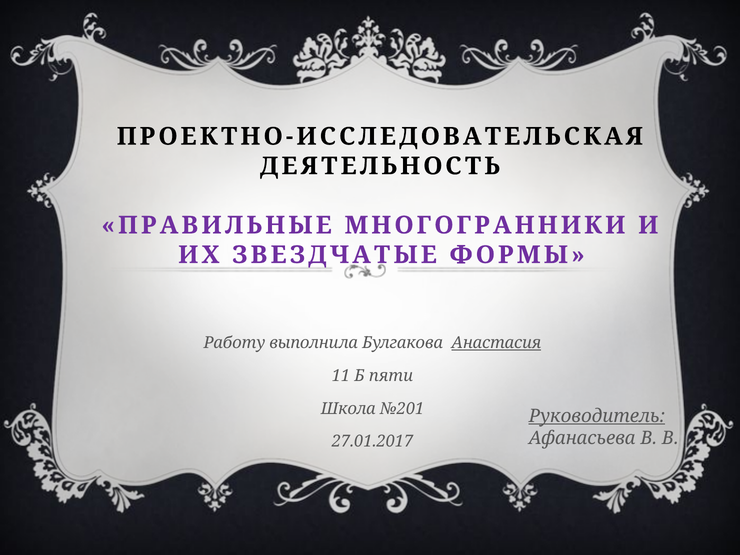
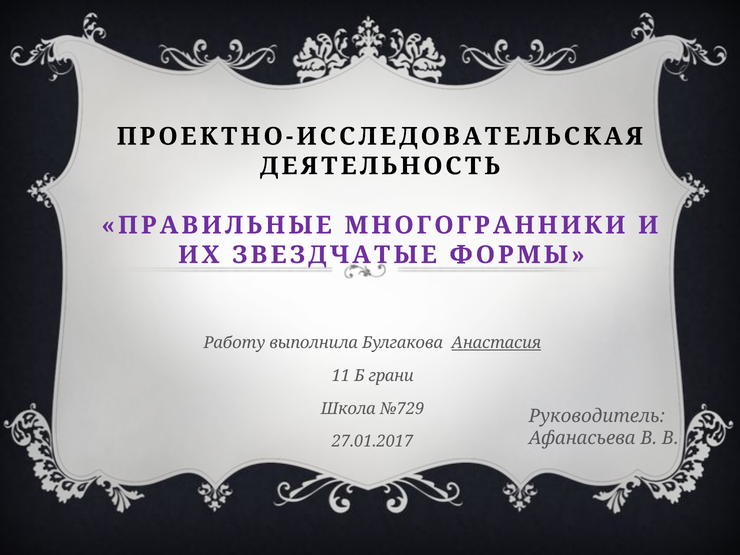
пяти: пяти -> грани (391, 376)
№201: №201 -> №729 (402, 409)
Руководитель underline: present -> none (597, 416)
